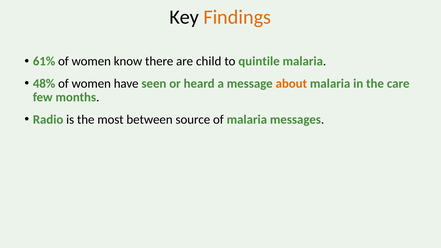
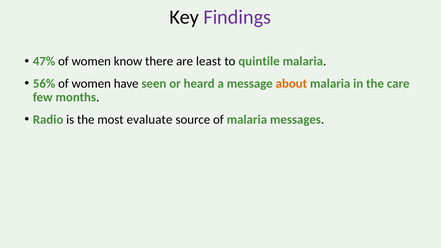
Findings colour: orange -> purple (237, 17)
61%: 61% -> 47% (44, 61)
child: child -> least (209, 61)
48%: 48% -> 56% (44, 84)
between: between -> evaluate (149, 120)
